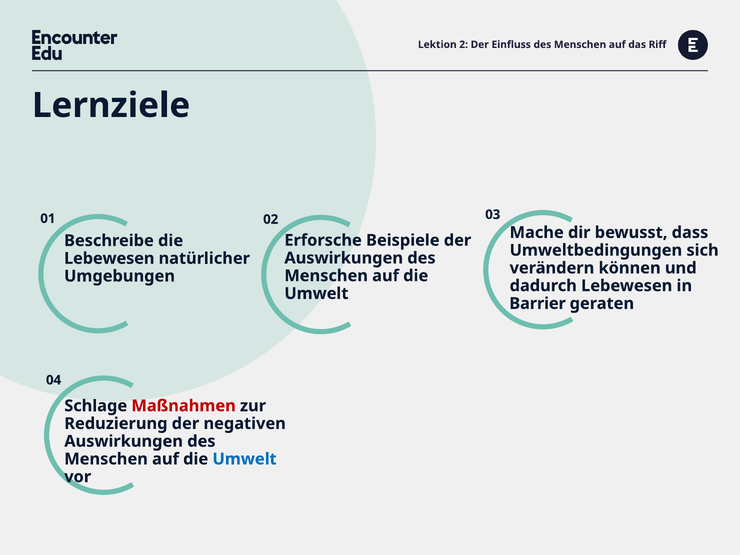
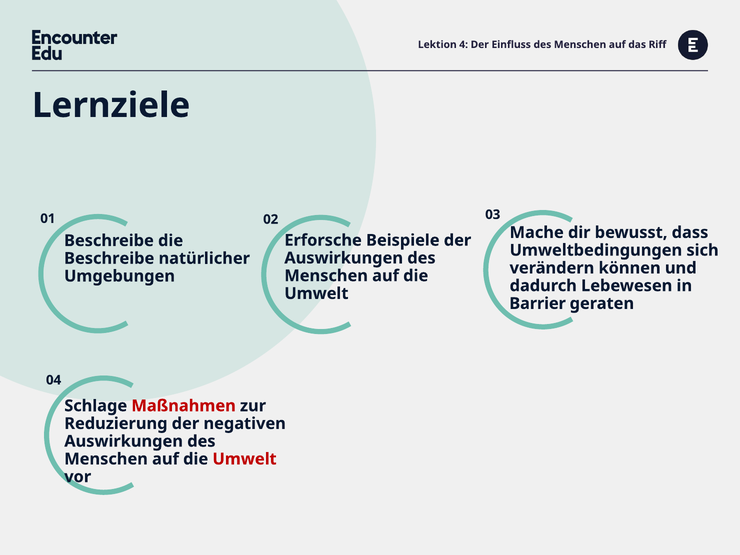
2: 2 -> 4 (464, 45)
Lebewesen: Lebewesen -> Beschreibe (109, 258)
Umwelt colour: blue -> red (245, 459)
